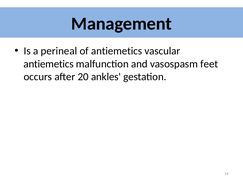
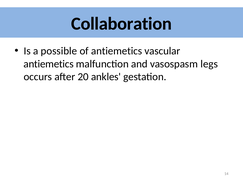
Management: Management -> Collaboration (122, 24)
perineal: perineal -> possible (59, 51)
feet: feet -> legs (209, 64)
